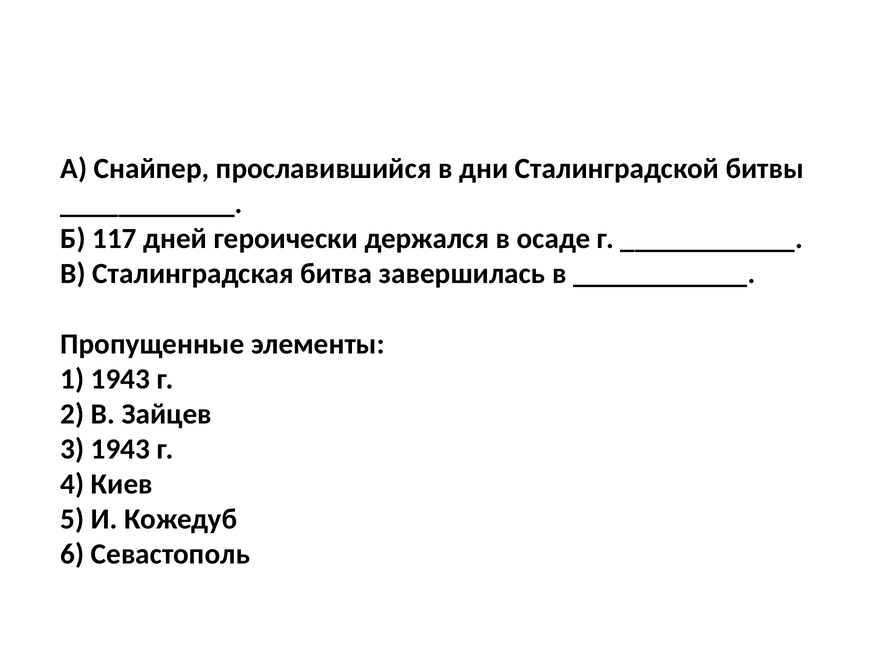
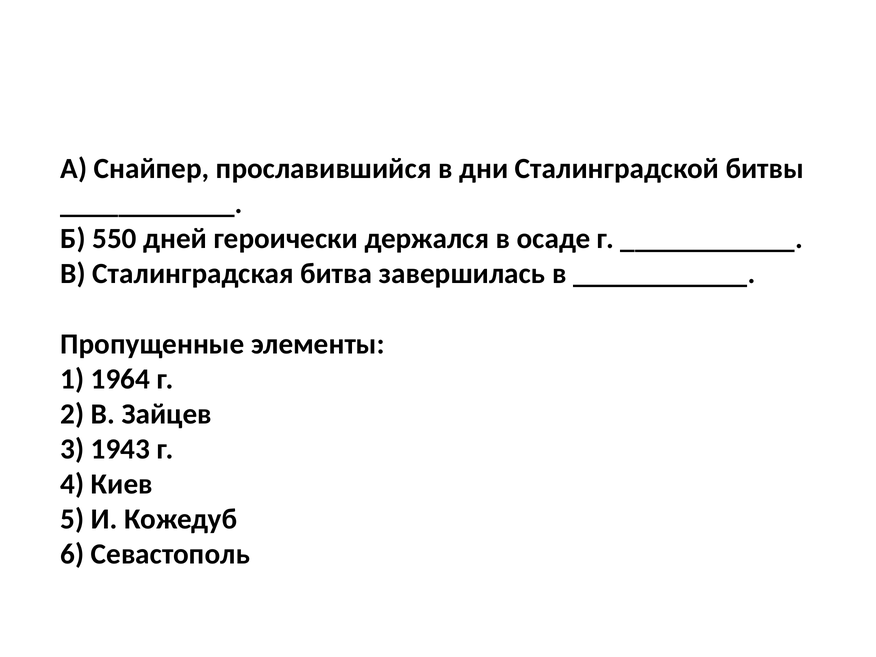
117: 117 -> 550 (114, 239)
1 1943: 1943 -> 1964 (120, 379)
